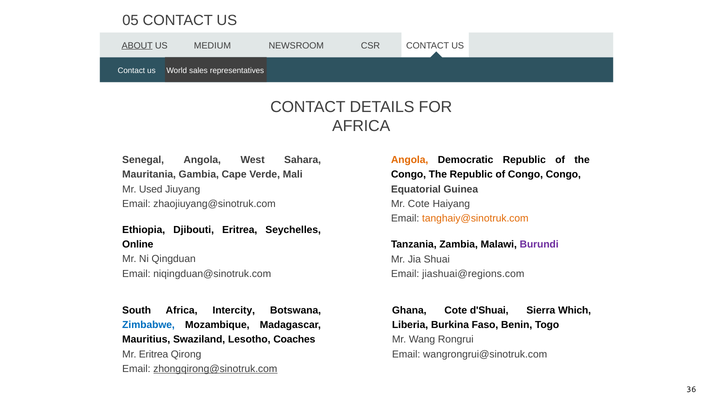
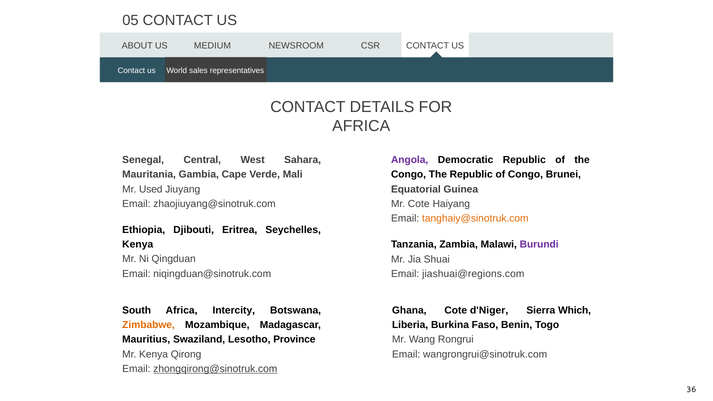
ABOUT underline: present -> none (137, 46)
Senegal Angola: Angola -> Central (202, 160)
Angola colour: orange -> purple (410, 160)
Congo Congo: Congo -> Brunei (563, 175)
Online: Online -> Kenya (138, 244)
d'Shuai: d'Shuai -> d'Niger (489, 310)
Zimbabwe colour: blue -> orange (149, 325)
Coaches: Coaches -> Province (294, 340)
Mr Eritrea: Eritrea -> Kenya (154, 354)
